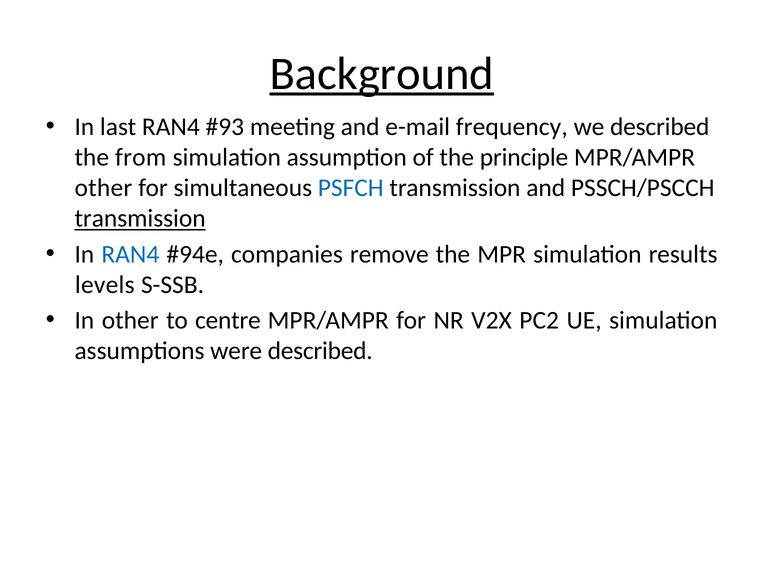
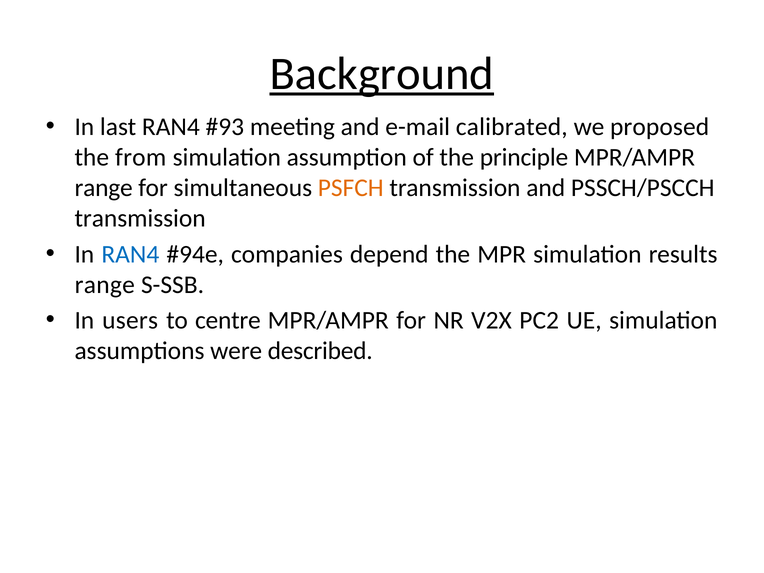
frequency: frequency -> calibrated (512, 127)
we described: described -> proposed (660, 127)
other: other -> range (104, 188)
PSFCH colour: blue -> orange (351, 188)
transmission underline: present -> none (140, 219)
remove: remove -> depend (389, 254)
levels: levels -> range (105, 285)
In other: other -> users (130, 320)
